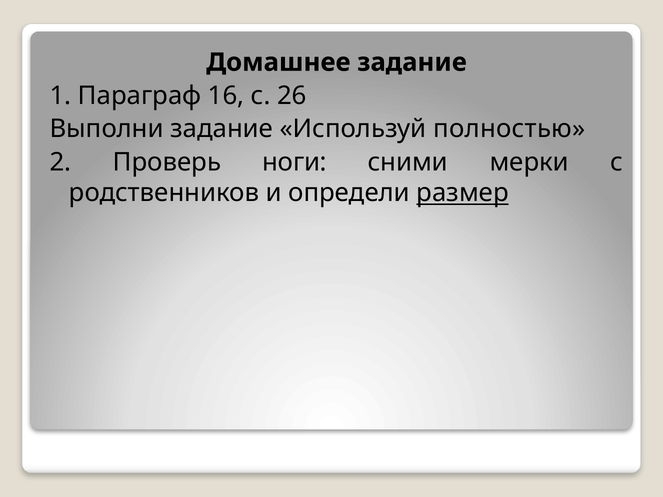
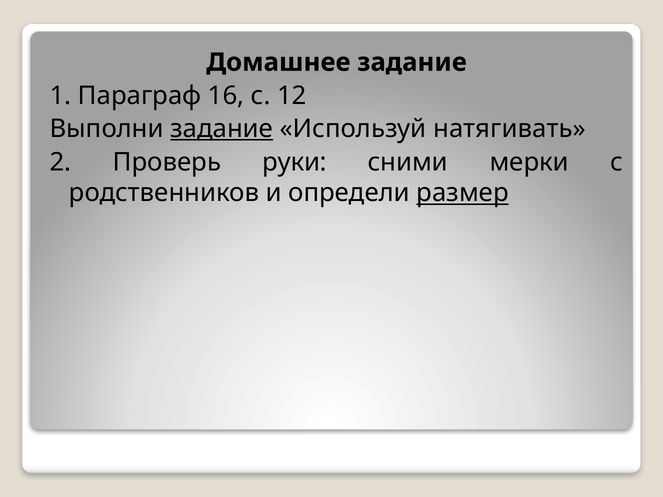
26: 26 -> 12 (292, 96)
задание underline: none -> present (222, 129)
полностью: полностью -> натягивать (510, 129)
ноги: ноги -> руки (295, 162)
